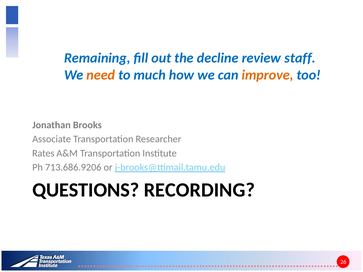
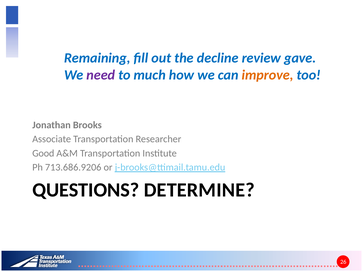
staff: staff -> gave (300, 58)
need colour: orange -> purple (101, 75)
Rates: Rates -> Good (43, 153)
RECORDING: RECORDING -> DETERMINE (199, 190)
